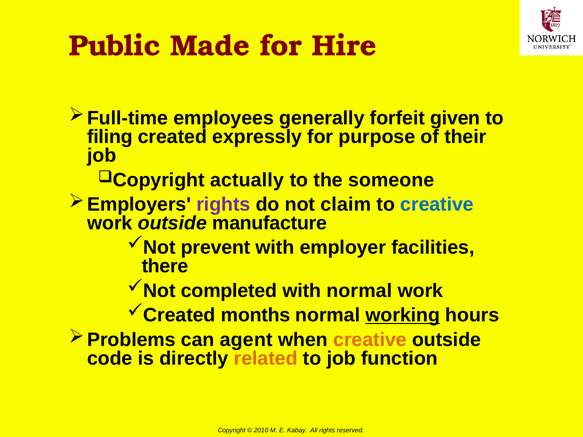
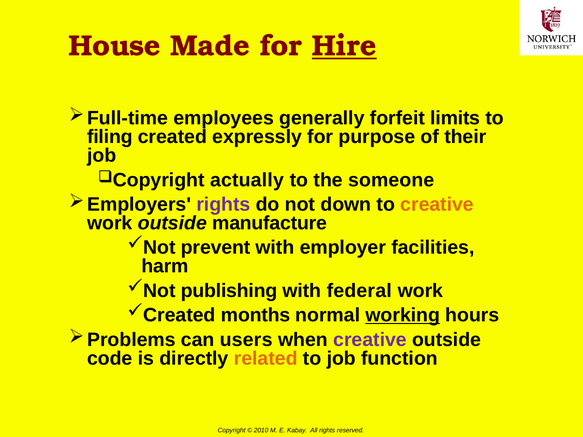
Public: Public -> House (115, 46)
Hire underline: none -> present (344, 46)
given: given -> limits (455, 118)
claim: claim -> down (346, 205)
creative colour: blue -> orange (437, 205)
there: there -> harm (165, 266)
completed: completed -> publishing (229, 291)
with normal: normal -> federal (359, 291)
agent: agent -> users (246, 340)
creative colour: orange -> purple (370, 340)
